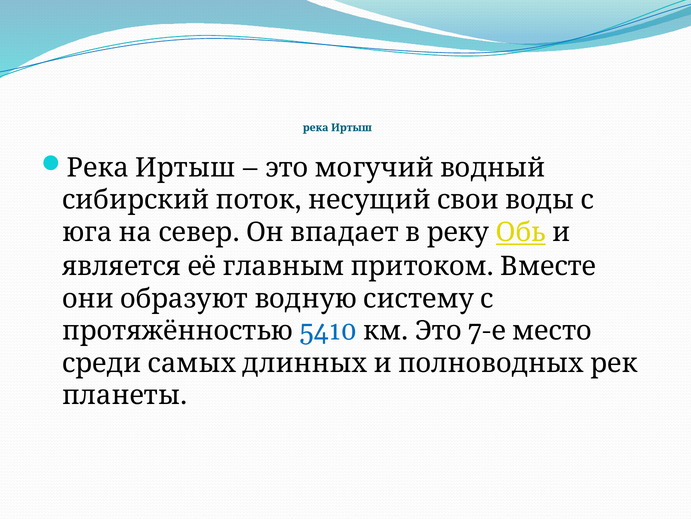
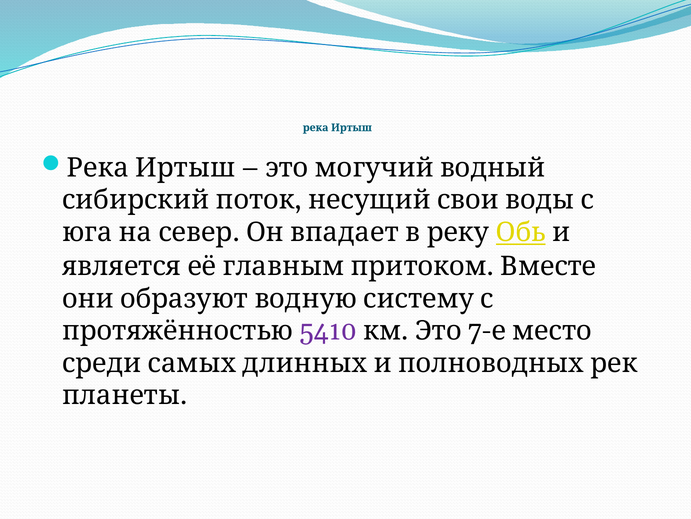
5410 colour: blue -> purple (328, 330)
